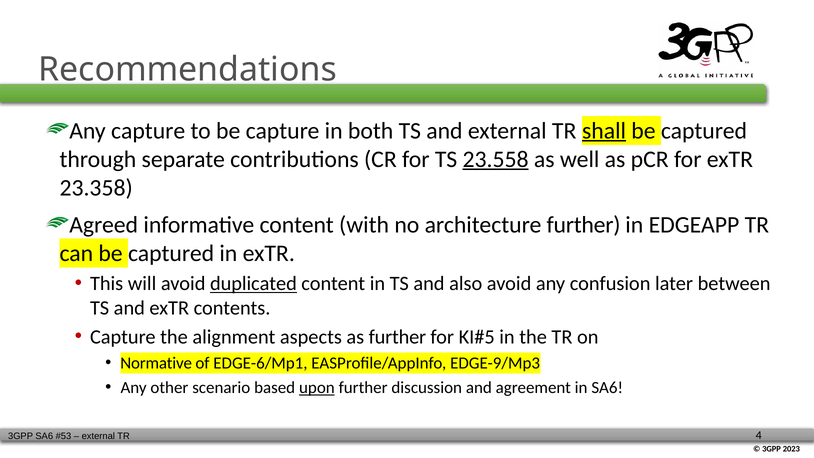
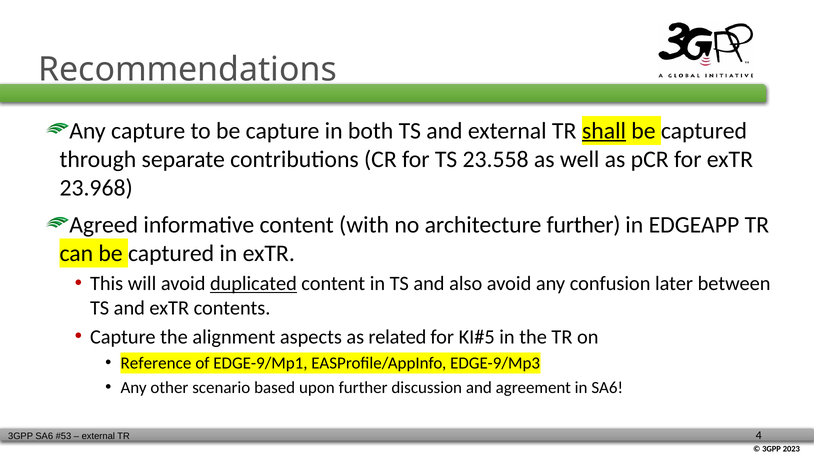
23.558 underline: present -> none (496, 159)
23.358: 23.358 -> 23.968 (96, 188)
as further: further -> related (397, 337)
Normative: Normative -> Reference (156, 363)
EDGE-6/Mp1: EDGE-6/Mp1 -> EDGE-9/Mp1 (260, 363)
upon underline: present -> none (317, 388)
